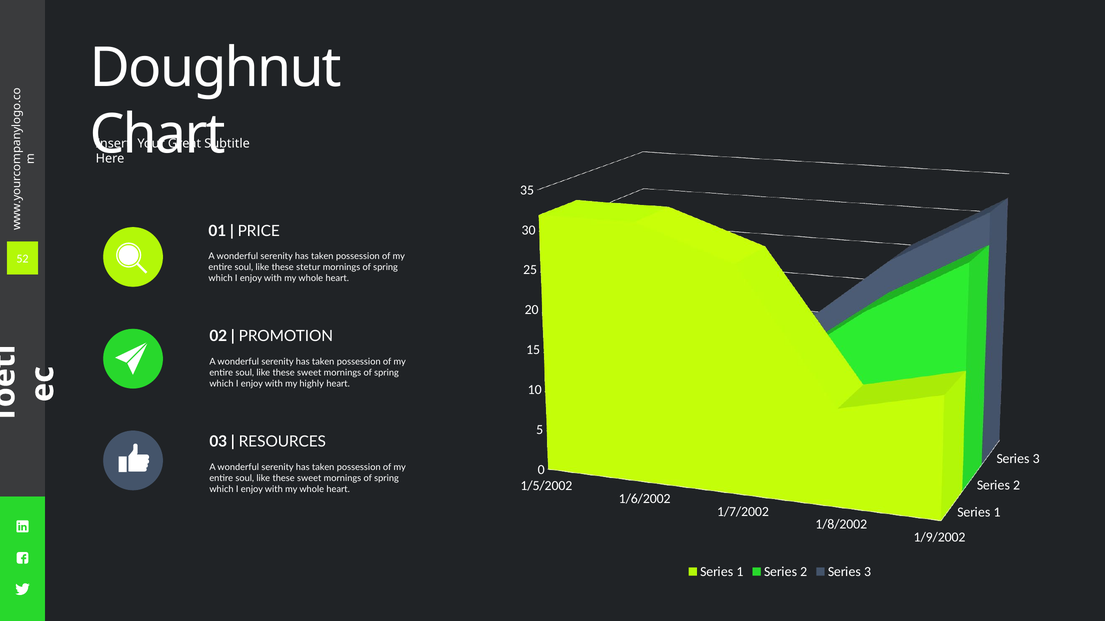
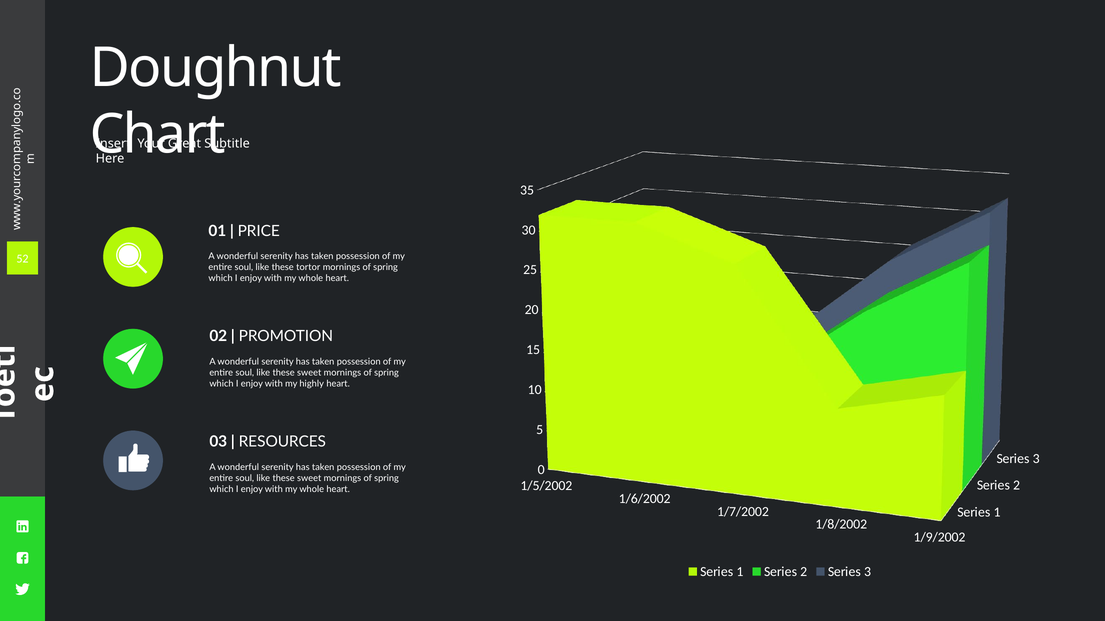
stetur: stetur -> tortor (308, 268)
